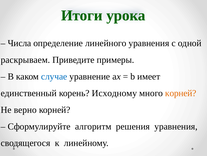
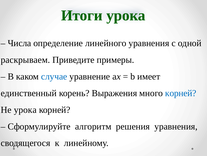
Исходному: Исходному -> Выражения (114, 93)
корней colour: orange -> blue (181, 93)
Не верно: верно -> урока (25, 109)
